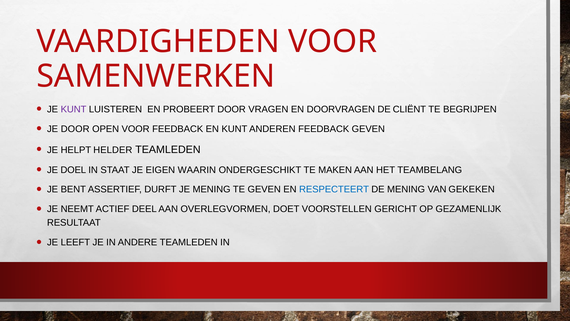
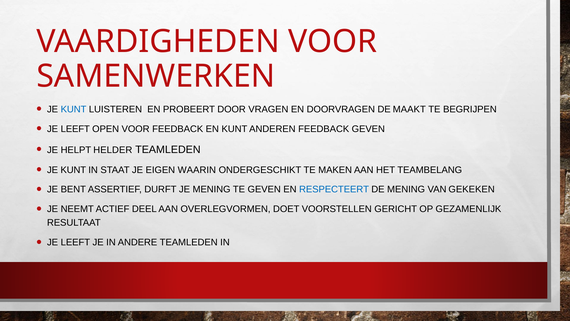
KUNT colour: purple -> blue (74, 109)
CLIËNT: CLIËNT -> MAAKT (409, 109)
DOOR: DOOR -> LEEFT (75, 129)
DOEL: DOEL -> KUNT (73, 170)
